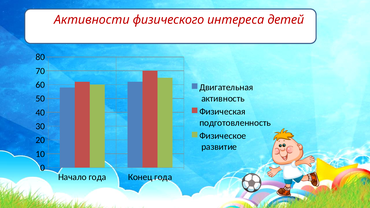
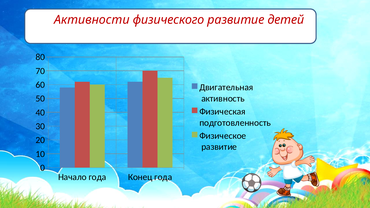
физического интереса: интереса -> развитие (236, 20)
